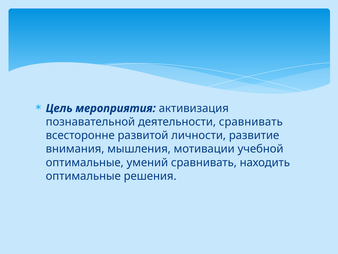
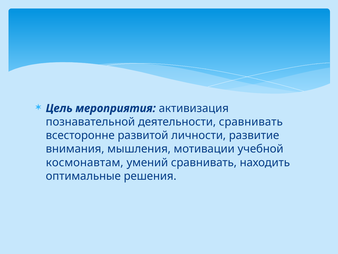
оптимальные: оптимальные -> космонавтам (85, 162)
